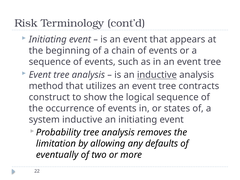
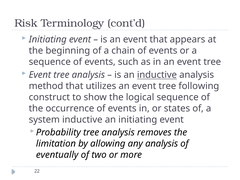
contracts: contracts -> following (199, 86)
any defaults: defaults -> analysis (162, 144)
